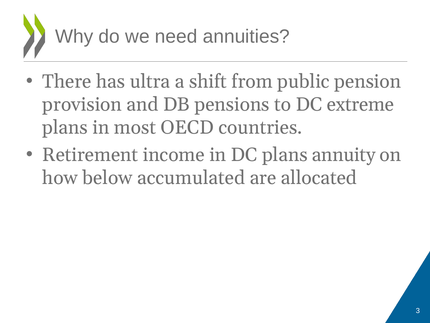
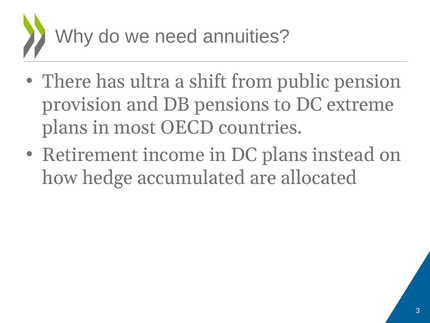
annuity: annuity -> instead (343, 155)
below: below -> hedge (108, 178)
